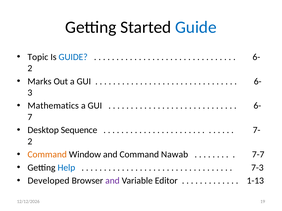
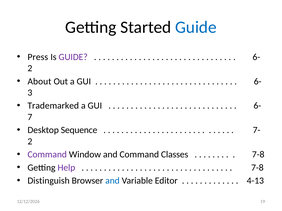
Topic: Topic -> Press (38, 57)
GUIDE colour: blue -> purple (73, 57)
Marks: Marks -> About (39, 81)
Mathematics: Mathematics -> Trademarked (53, 106)
Command colour: orange -> purple (47, 155)
Nawab: Nawab -> Classes (175, 155)
7-7: 7-7 -> 7-8 (258, 155)
Help colour: blue -> purple (66, 168)
7-3: 7-3 -> 7-8 (257, 168)
Developed: Developed -> Distinguish (49, 181)
and colour: purple -> blue (112, 181)
1-13: 1-13 -> 4-13 (255, 181)
